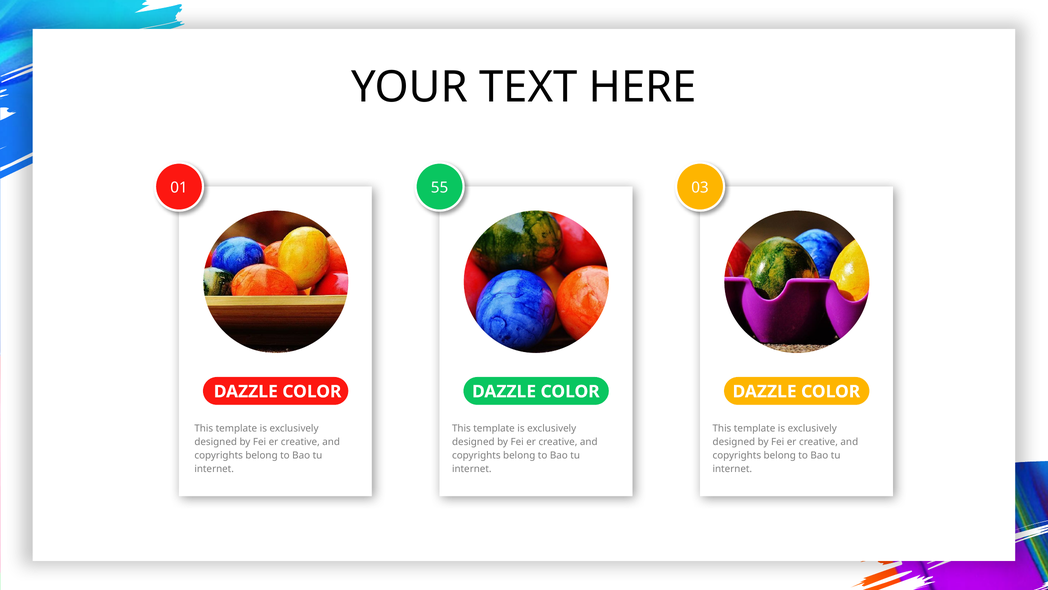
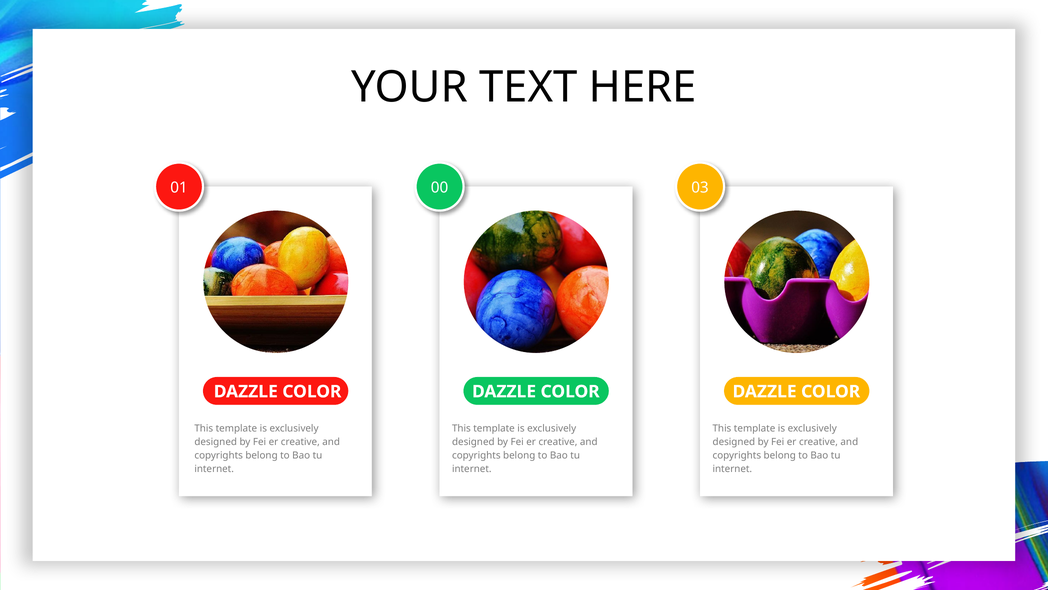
55: 55 -> 00 (440, 187)
